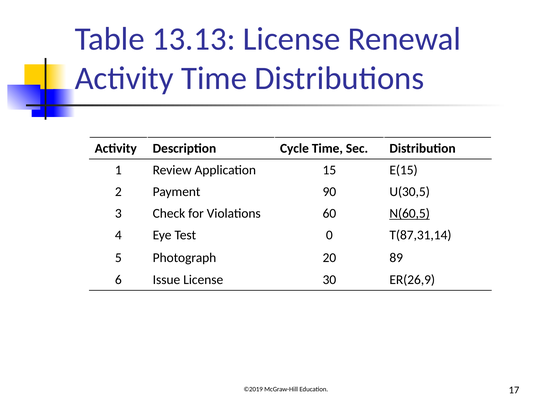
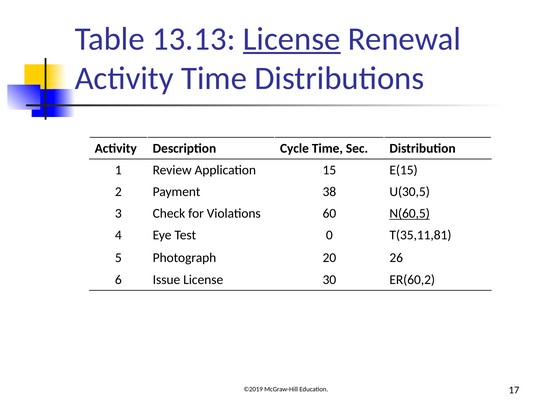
License underline: none -> present (292, 39)
90: 90 -> 38 (329, 192)
T(87,31,14: T(87,31,14 -> T(35,11,81 (420, 235)
89: 89 -> 26 (396, 258)
ER(26,9: ER(26,9 -> ER(60,2 (412, 280)
